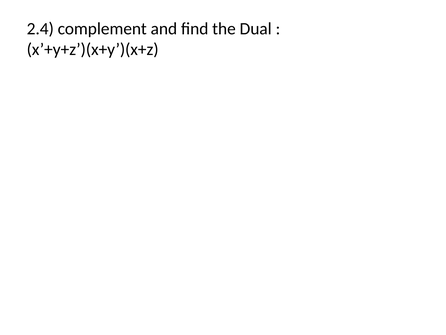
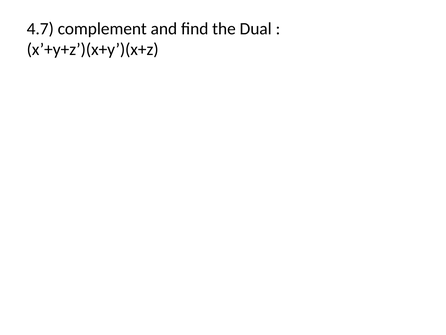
2.4: 2.4 -> 4.7 (40, 29)
